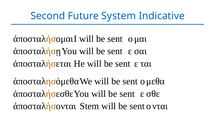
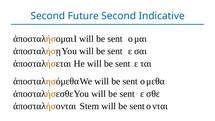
Future System: System -> Second (119, 16)
